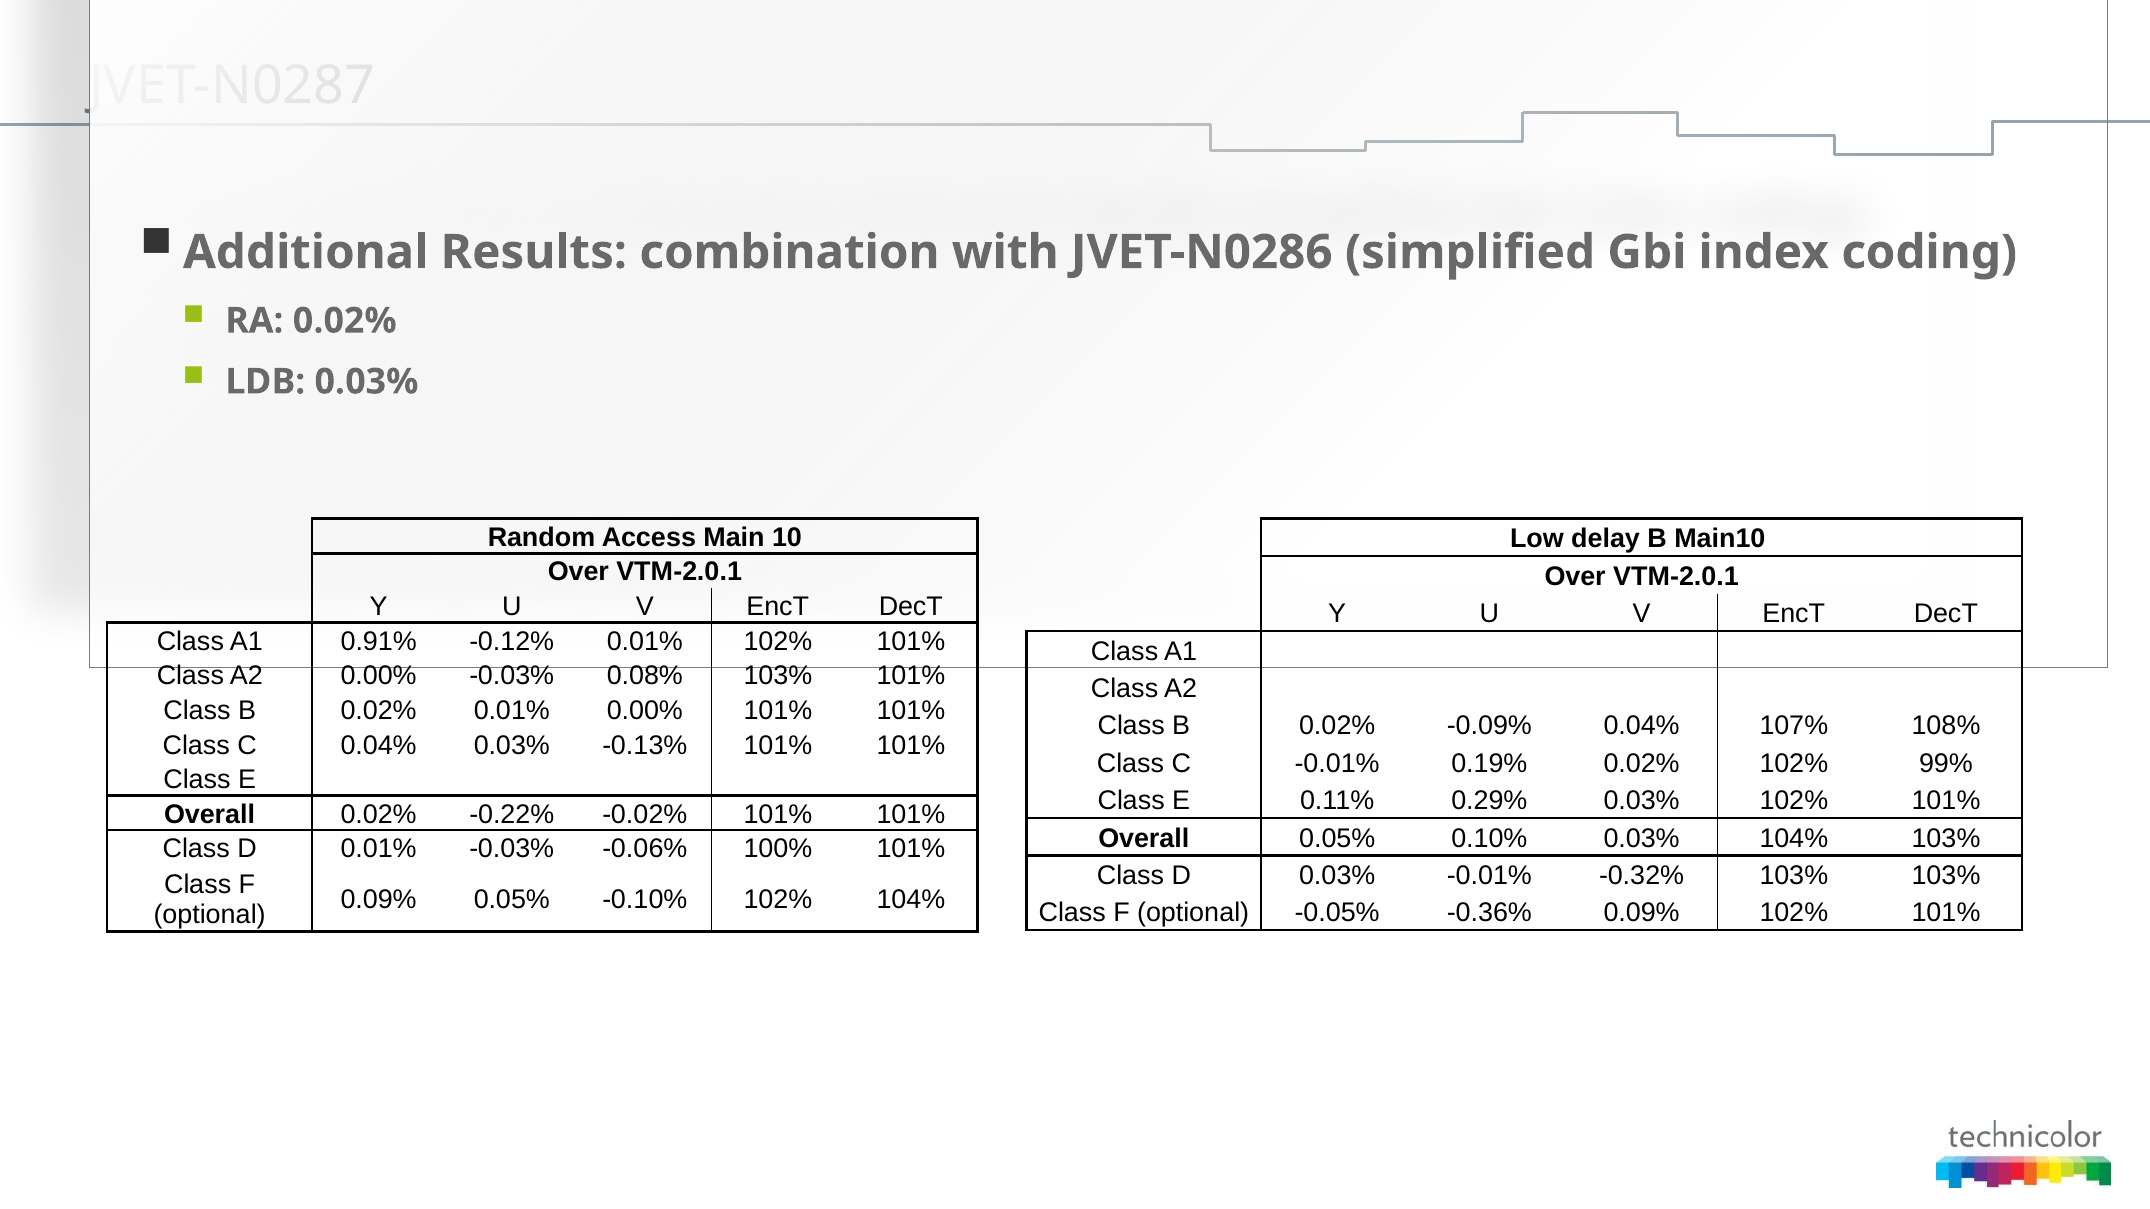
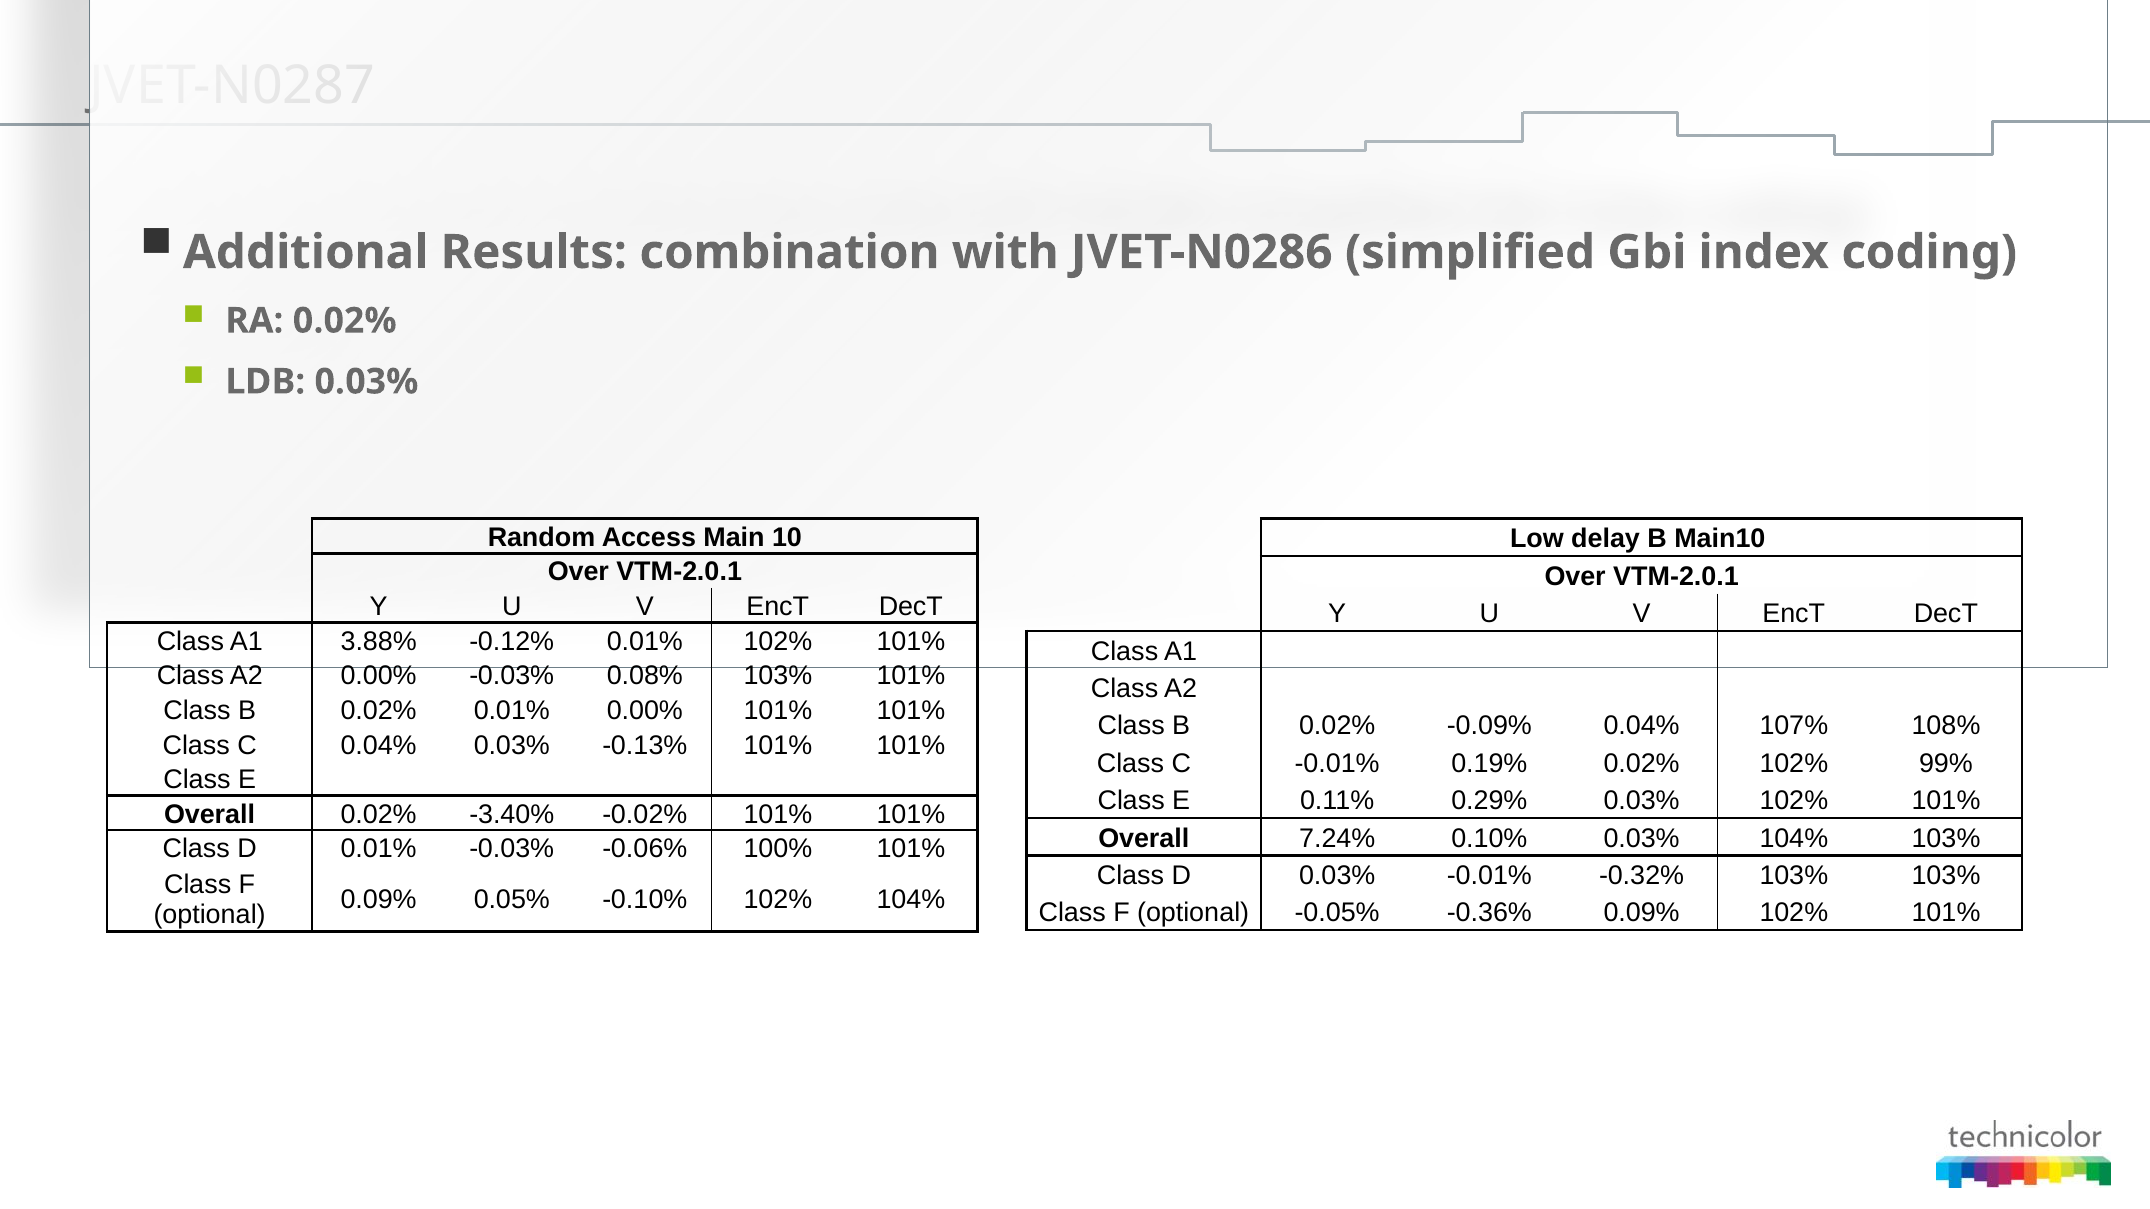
0.91%: 0.91% -> 3.88% (379, 642)
-0.22%: -0.22% -> -3.40% (512, 815)
Overall 0.05%: 0.05% -> 7.24% (1337, 838)
